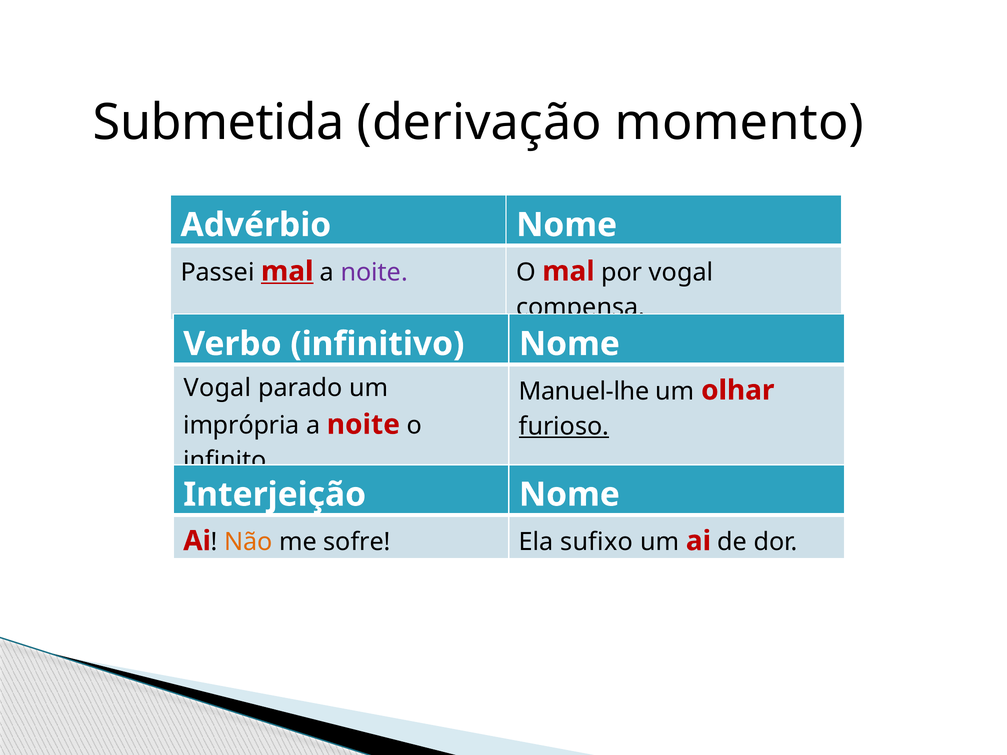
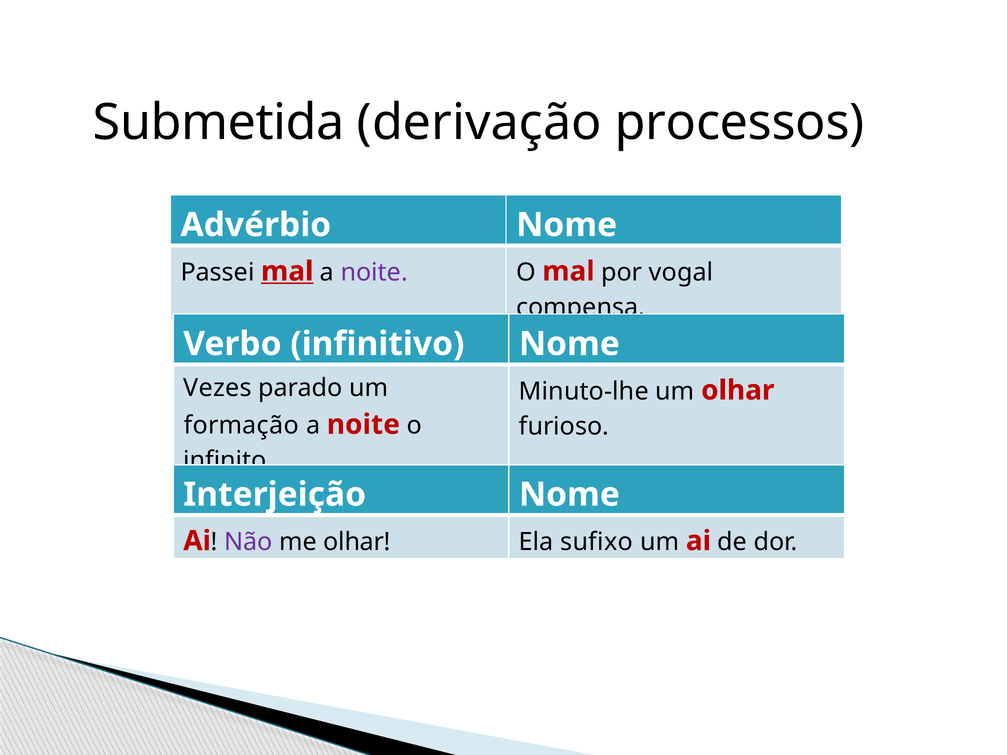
momento: momento -> processos (740, 123)
Vogal: Vogal -> Vezes (217, 388)
Manuel-lhe: Manuel-lhe -> Minuto-lhe (584, 391)
imprópria: imprópria -> formação (241, 426)
furioso underline: present -> none (564, 426)
Não colour: orange -> purple (248, 542)
me sofre: sofre -> olhar (357, 542)
